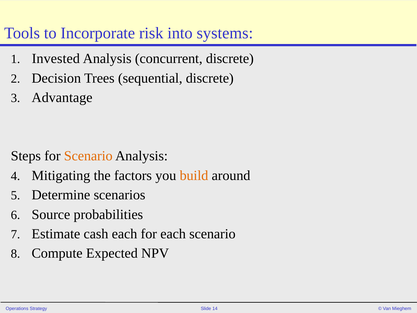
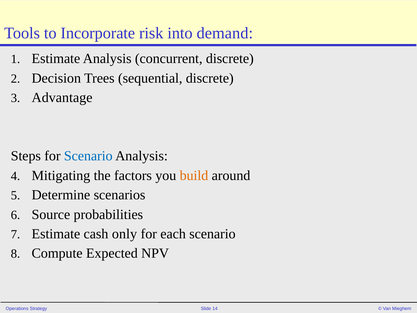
systems: systems -> demand (225, 33)
Invested: Invested -> Estimate (56, 59)
Scenario colour: orange -> blue (88, 156)
cash each: each -> only (124, 234)
